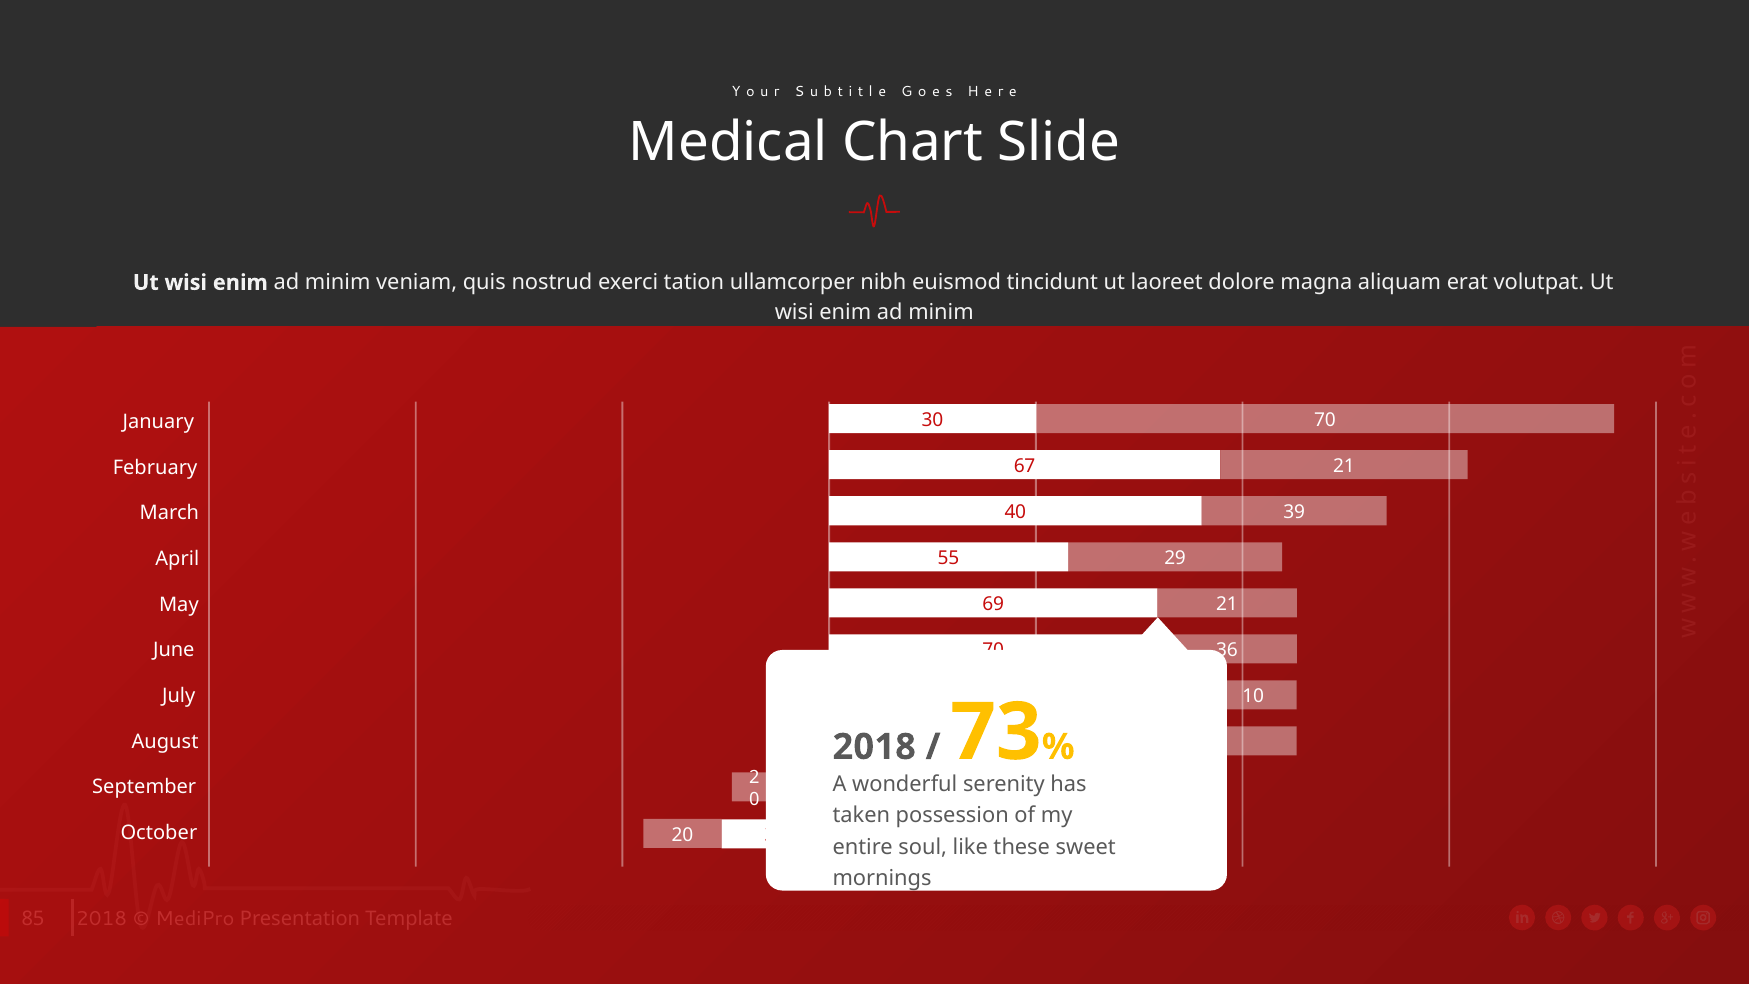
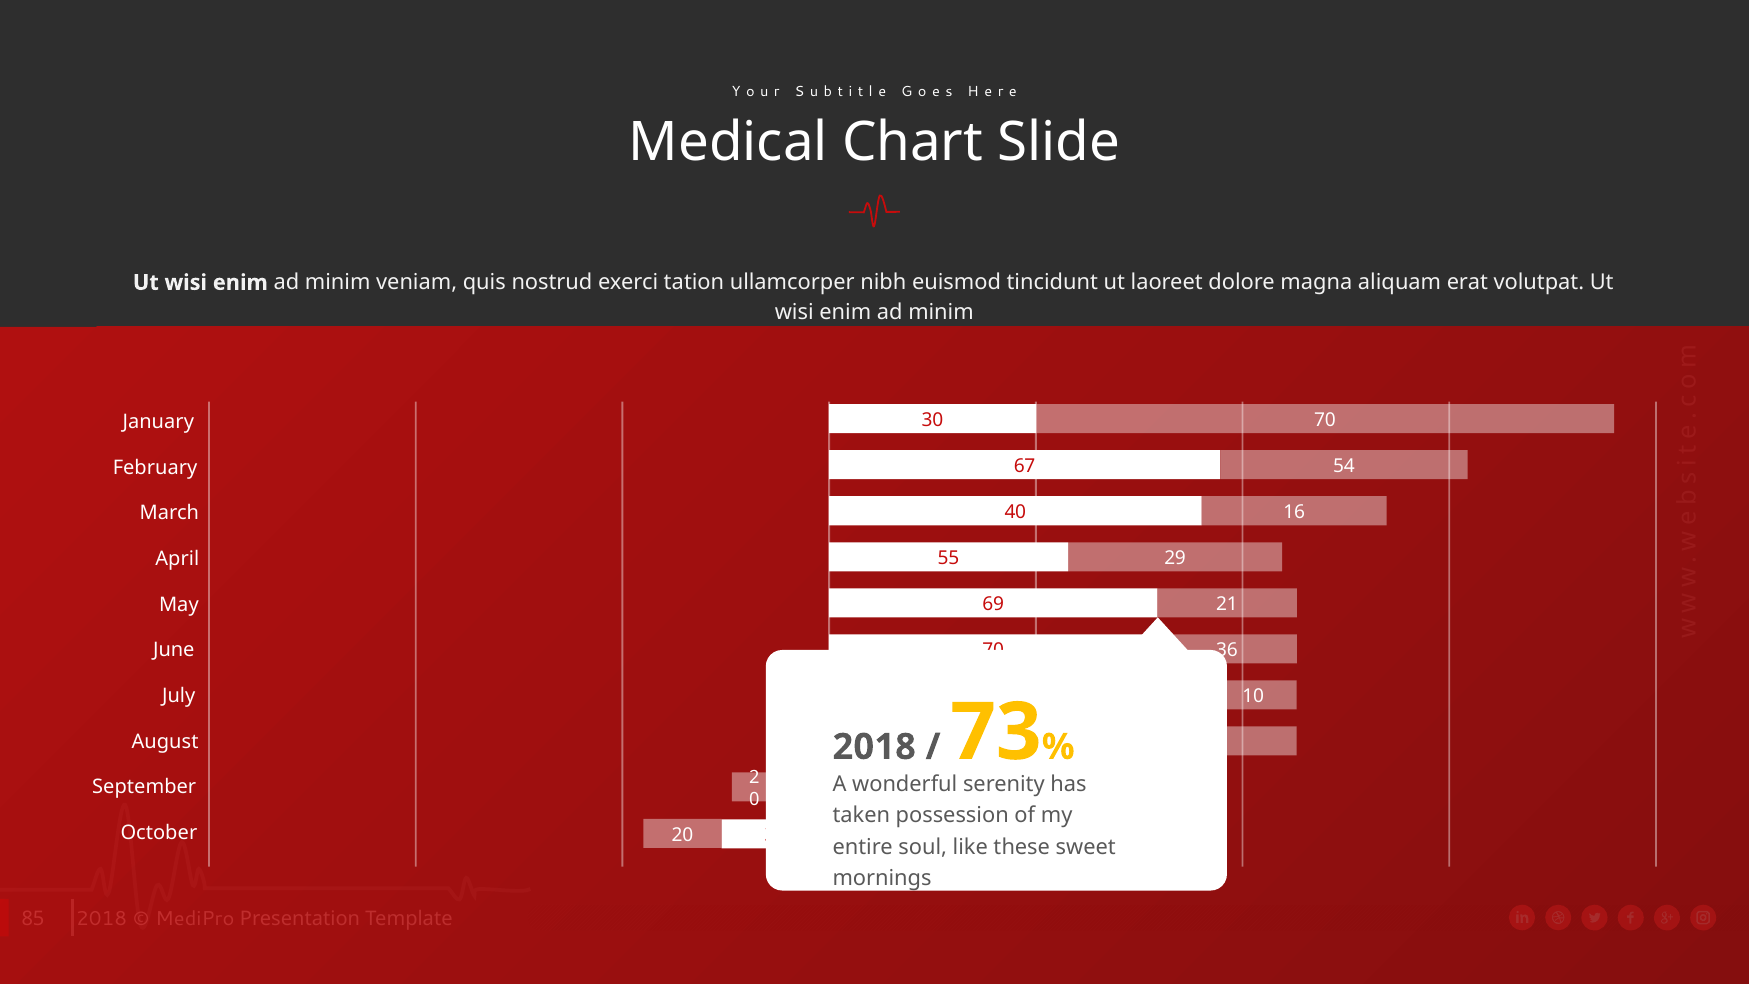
67 21: 21 -> 54 (1344, 466)
39: 39 -> 16 (1294, 512)
